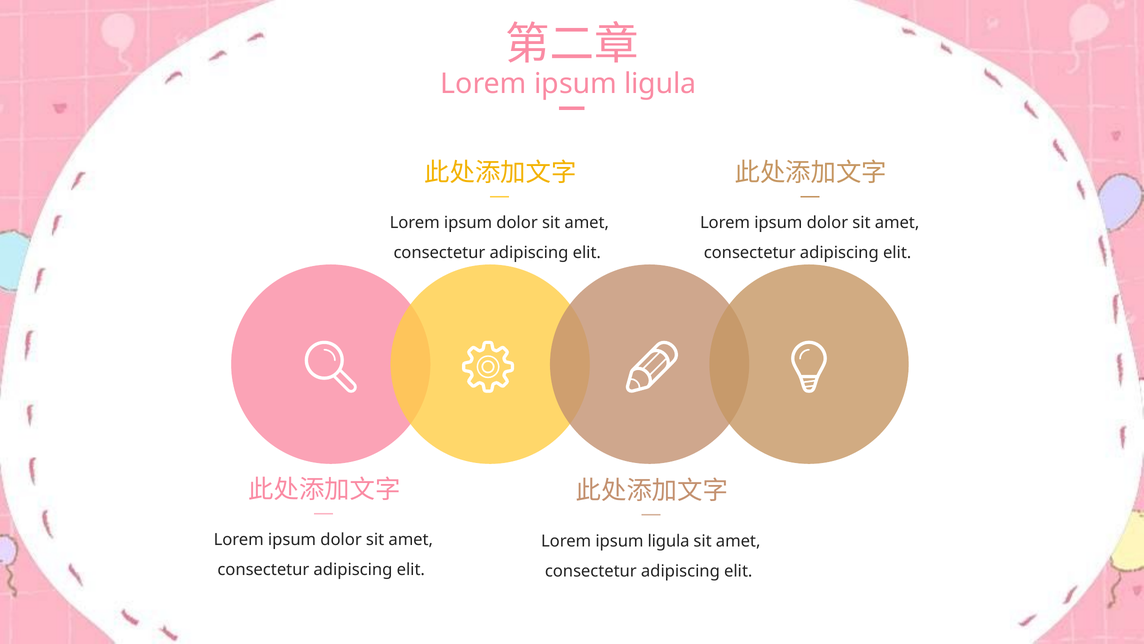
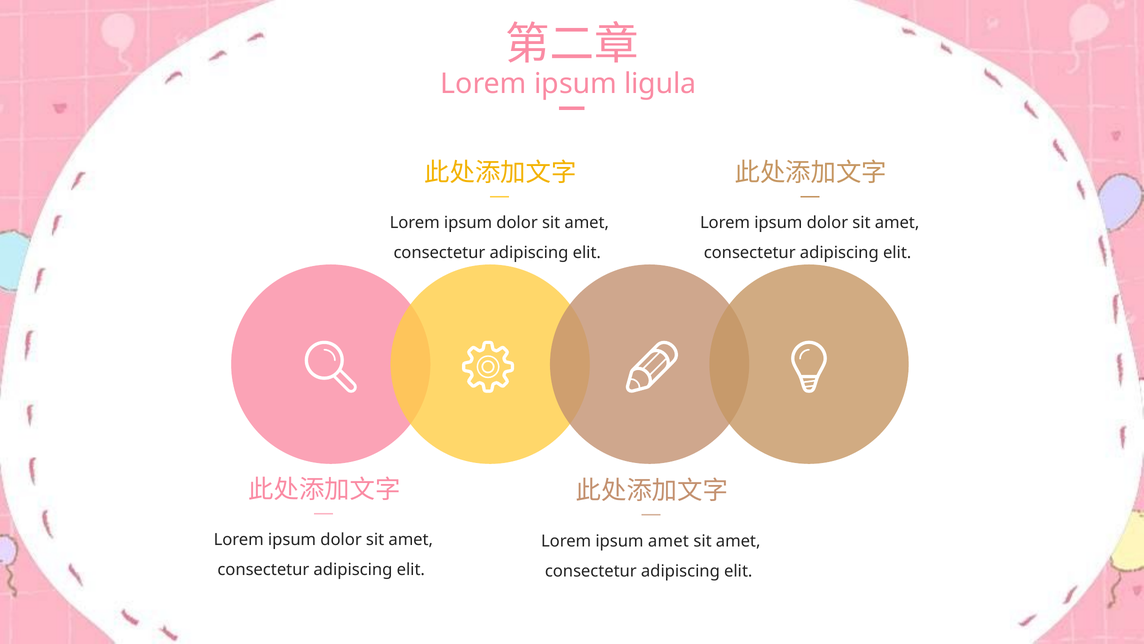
ligula: ligula -> amet (668, 541)
